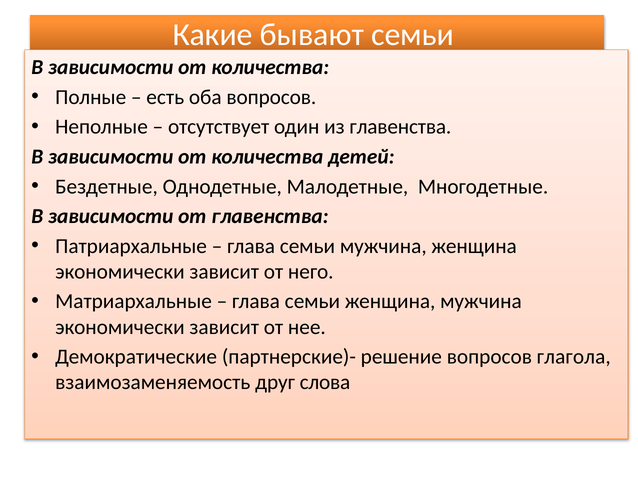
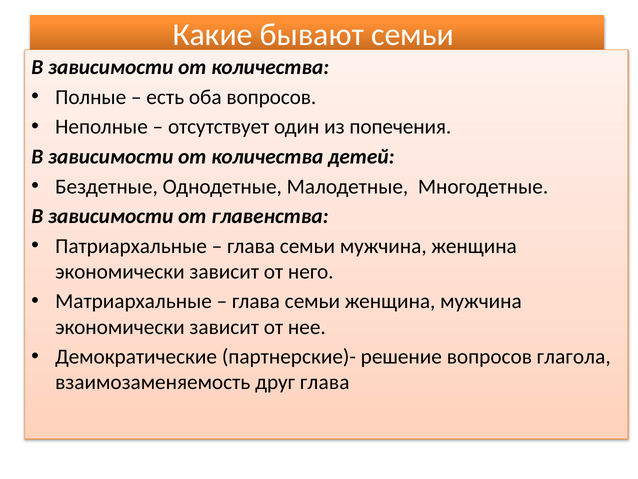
из главенства: главенства -> попечения (400, 127)
друг слова: слова -> глава (325, 382)
